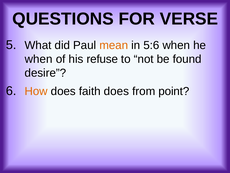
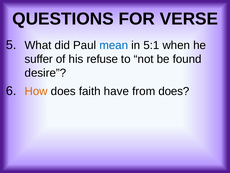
mean colour: orange -> blue (114, 45)
5:6: 5:6 -> 5:1 (151, 45)
when: when -> suffer (39, 59)
faith does: does -> have (116, 91)
from point: point -> does (174, 91)
